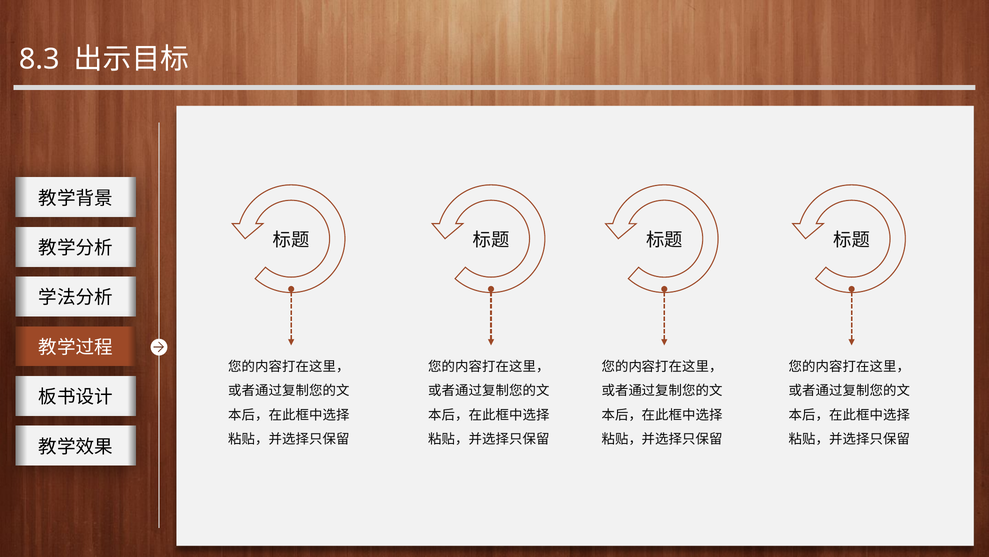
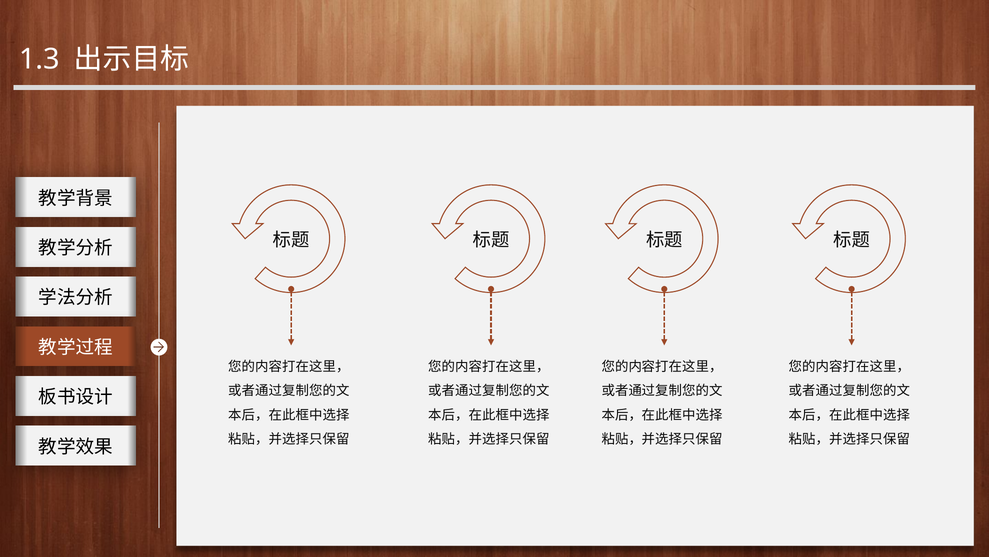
8.3: 8.3 -> 1.3 (39, 59)
